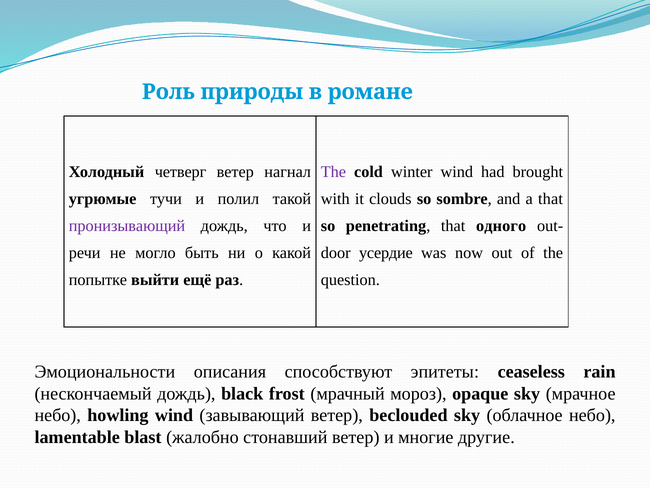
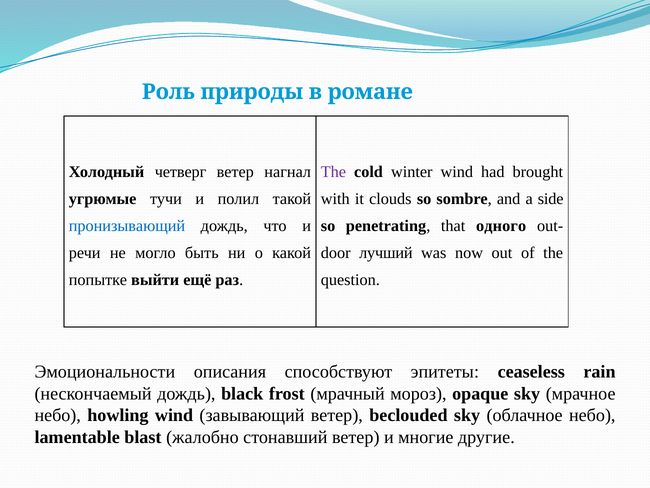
a that: that -> side (551, 199)
пронизывающий colour: purple -> blue (127, 226)
усердие: усердие -> лучший (386, 253)
